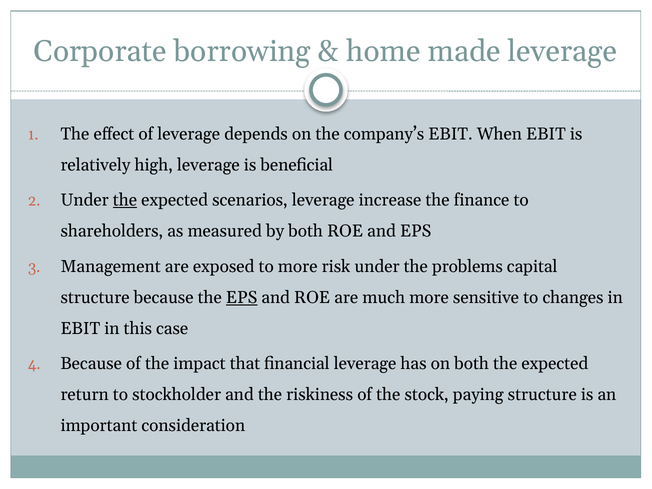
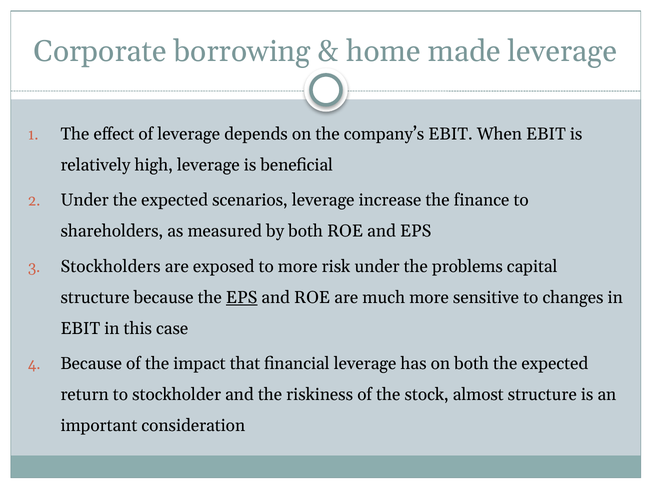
the underline: present -> none (125, 200)
Management: Management -> Stockholders (111, 266)
paying: paying -> almost (478, 395)
